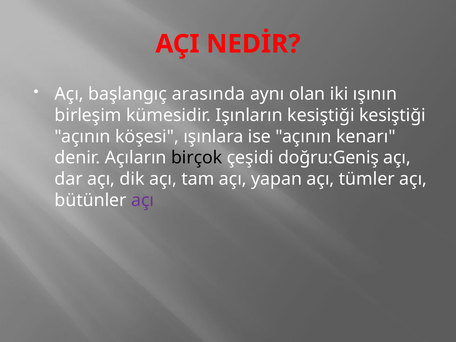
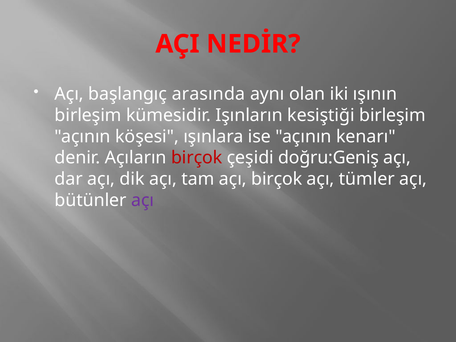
kesiştiği kesiştiği: kesiştiği -> birleşim (392, 115)
birçok colour: black -> red (197, 158)
açı yapan: yapan -> birçok (277, 179)
